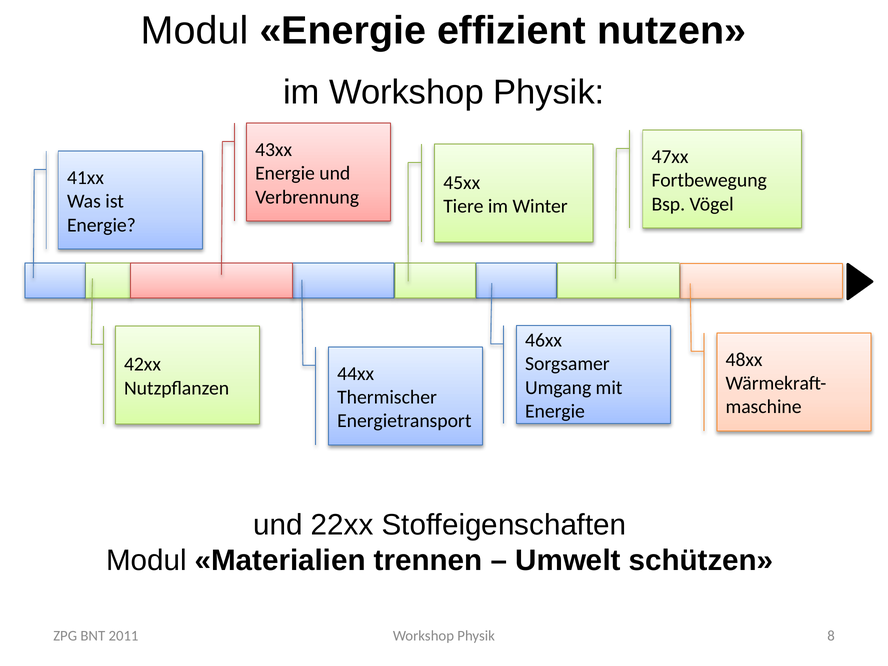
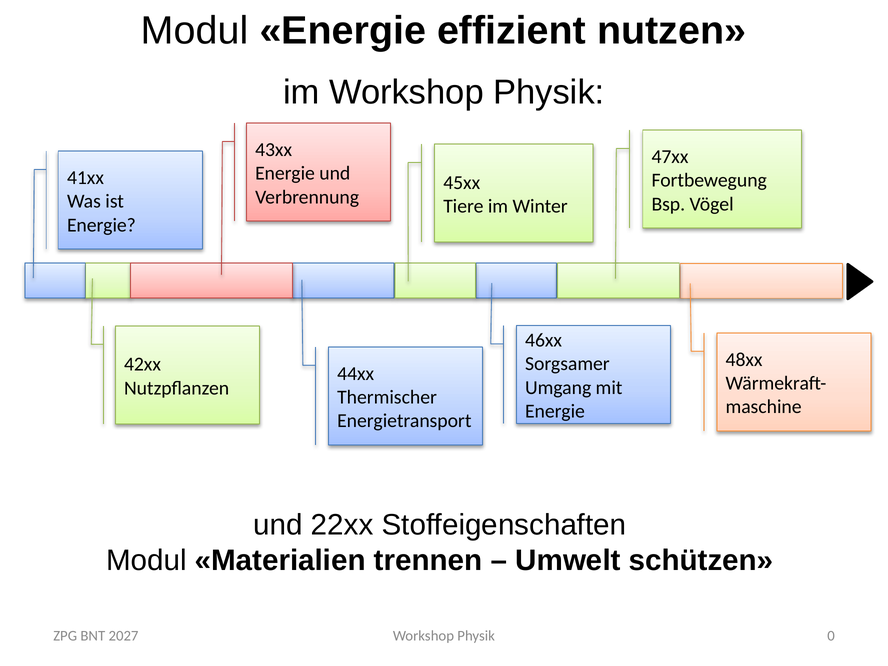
2011: 2011 -> 2027 (124, 636)
8: 8 -> 0 (831, 636)
